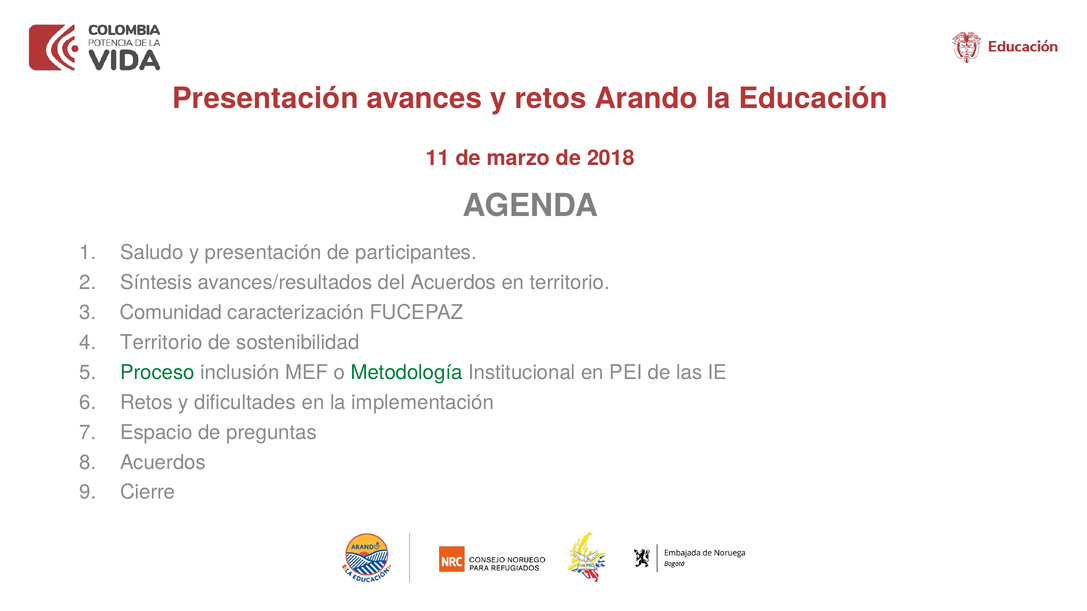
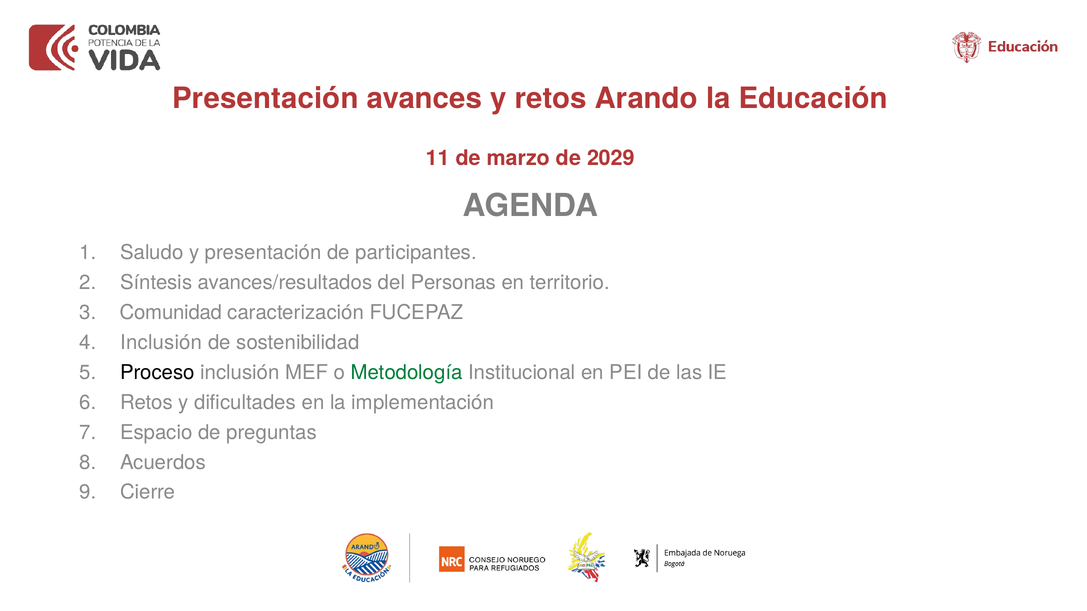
2018: 2018 -> 2029 (611, 158)
del Acuerdos: Acuerdos -> Personas (453, 283)
Territorio: Territorio -> Inclusión (161, 343)
Proceso colour: green -> black (157, 373)
